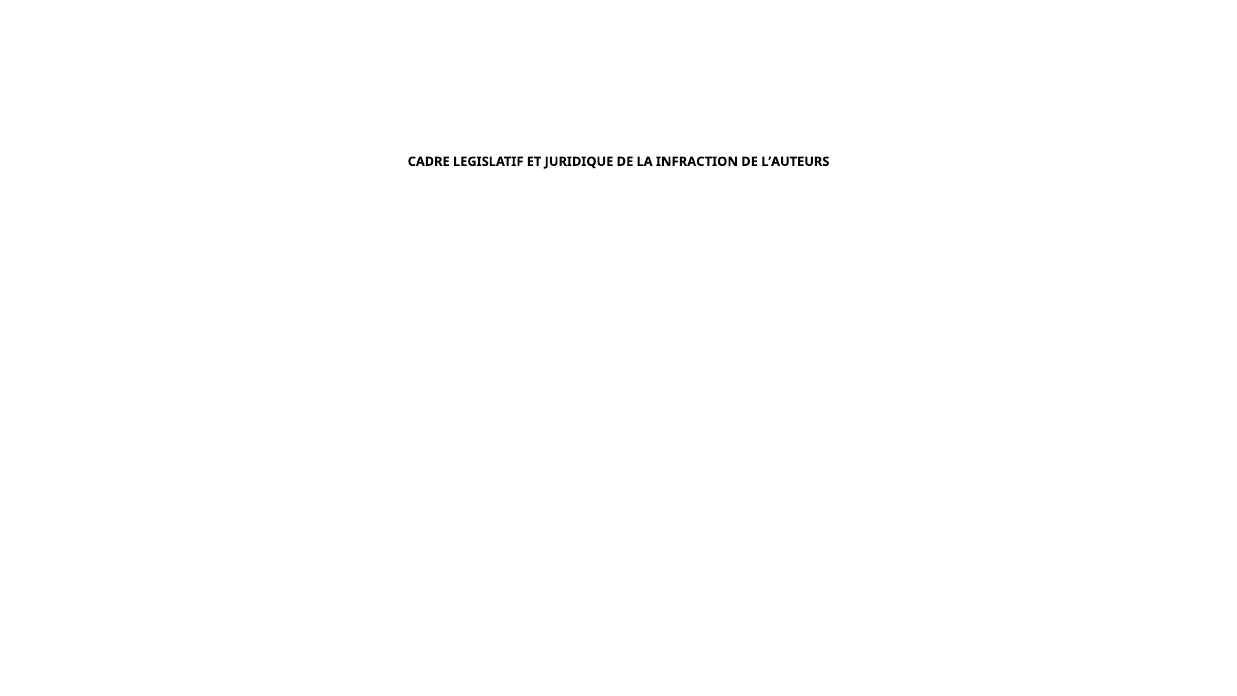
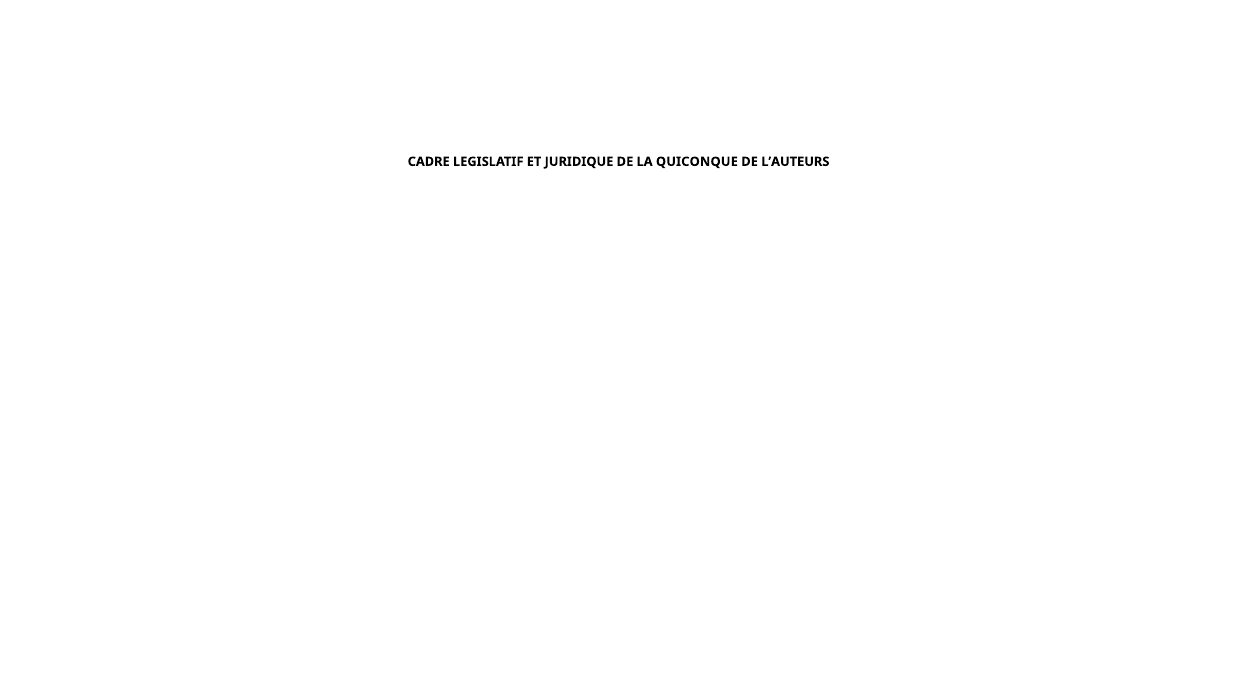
INFRACTION: INFRACTION -> QUICONQUE (697, 162)
